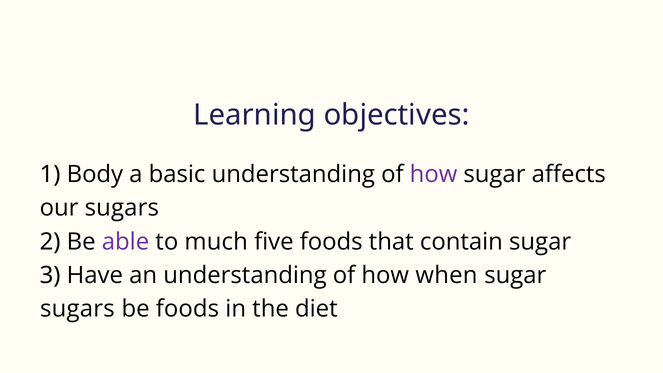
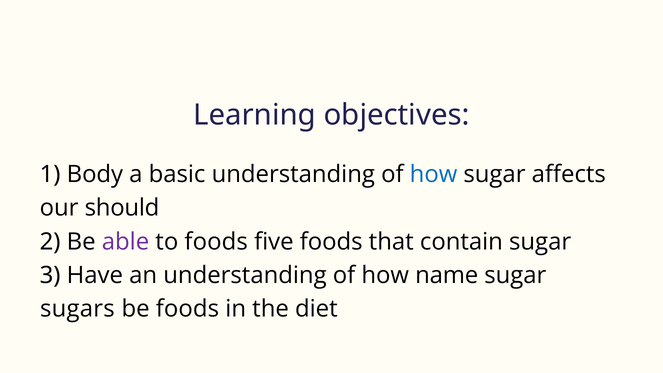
how colour: purple -> blue (434, 175)
our sugars: sugars -> should (122, 208)
to much: much -> foods (216, 242)
when: when -> name (447, 275)
